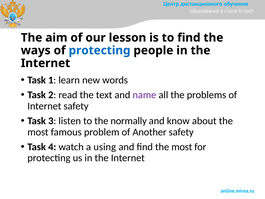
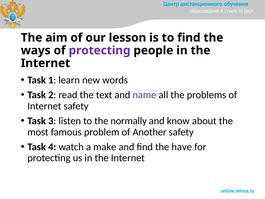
protecting colour: blue -> purple (100, 50)
using: using -> make (105, 147)
find the most: most -> have (182, 147)
